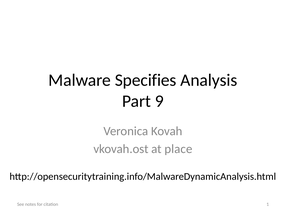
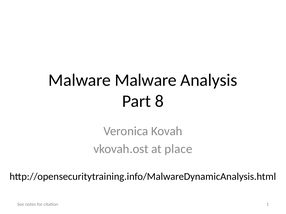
Malware Specifies: Specifies -> Malware (146, 80)
9: 9 -> 8 (159, 101)
